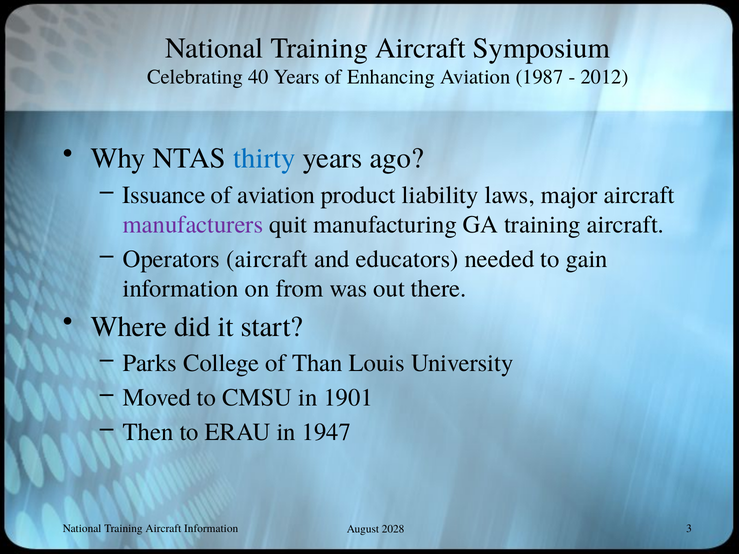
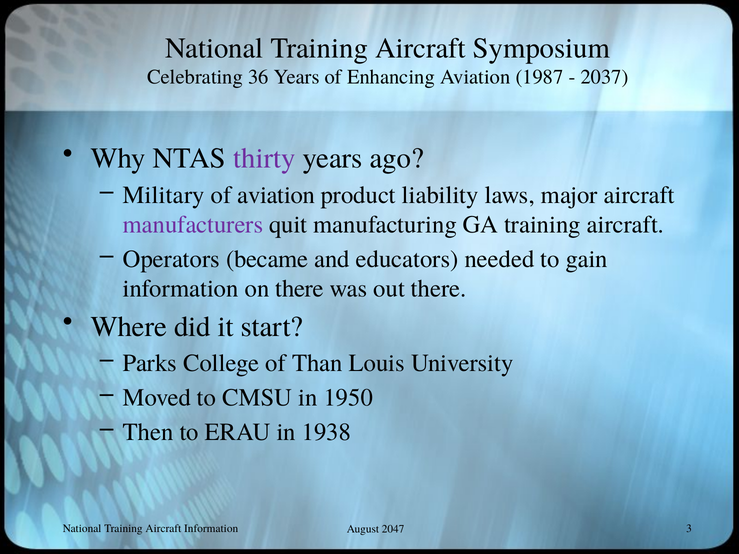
40: 40 -> 36 (258, 77)
2012: 2012 -> 2037 (605, 77)
thirty colour: blue -> purple (264, 158)
Issuance: Issuance -> Military (164, 195)
Operators aircraft: aircraft -> became (267, 259)
on from: from -> there (300, 289)
1901: 1901 -> 1950 (348, 398)
1947: 1947 -> 1938 (326, 432)
2028: 2028 -> 2047 (393, 529)
